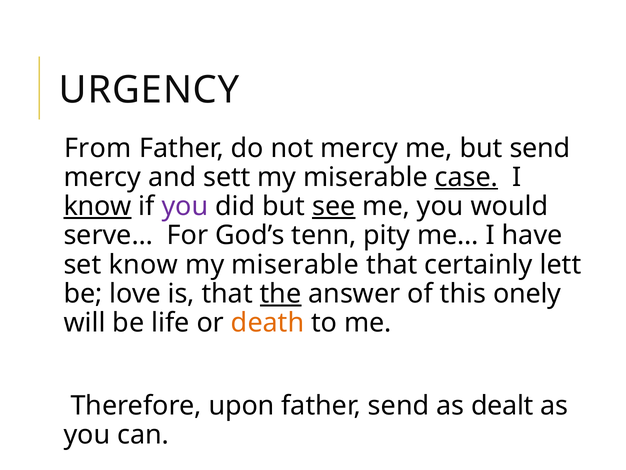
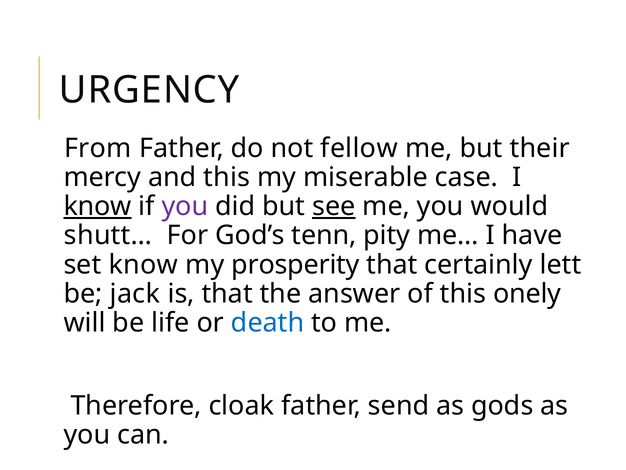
not mercy: mercy -> fellow (359, 148)
but send: send -> their (540, 148)
and sett: sett -> this (227, 177)
case underline: present -> none (466, 177)
serve…: serve… -> shutt… (108, 235)
miserable: miserable -> prosperity (295, 264)
love: love -> jack (135, 294)
the underline: present -> none (281, 294)
death colour: orange -> blue (268, 323)
upon: upon -> cloak (241, 405)
dealt: dealt -> gods (502, 405)
